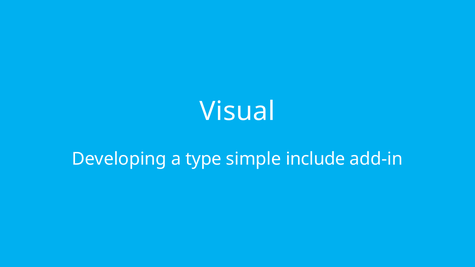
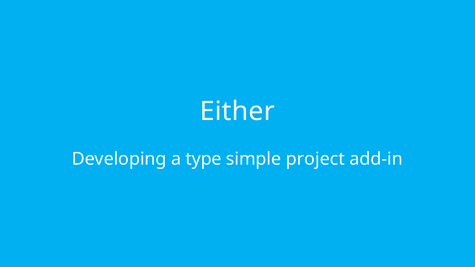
Visual: Visual -> Either (237, 112)
include: include -> project (315, 159)
